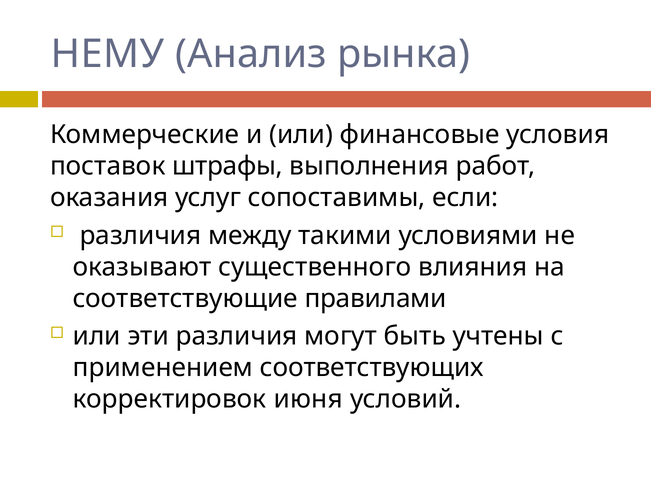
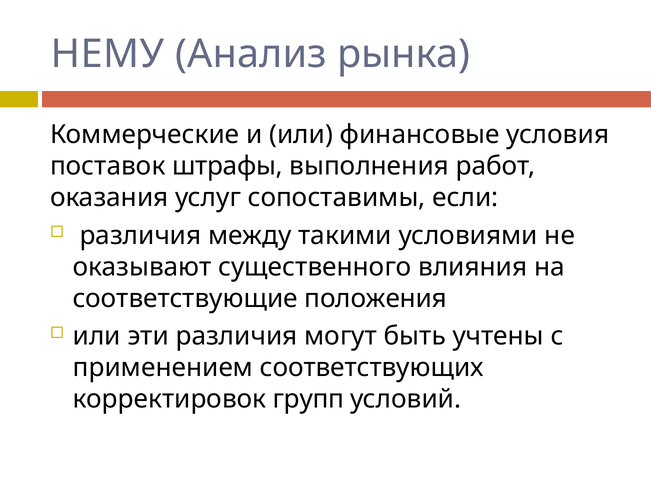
правилами: правилами -> положения (376, 299)
июня: июня -> групп (308, 399)
